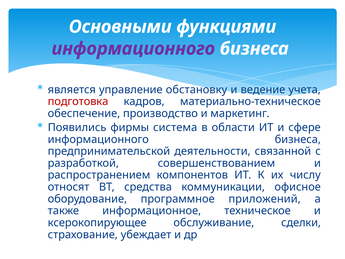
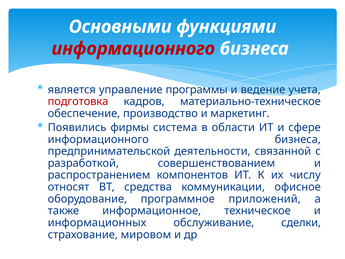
информационного colour: purple -> red (133, 49)
обстановку: обстановку -> программы (197, 90)
ксерокопирующее: ксерокопирующее -> информационных (97, 223)
убеждает: убеждает -> мировом (146, 234)
